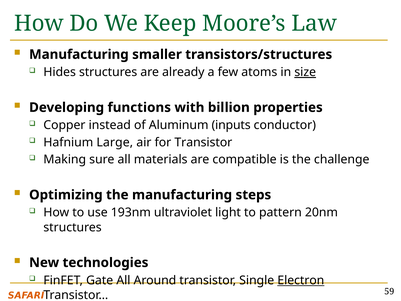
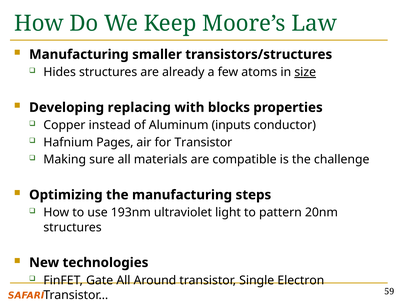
functions: functions -> replacing (139, 107)
billion: billion -> blocks (229, 107)
Large: Large -> Pages (115, 142)
Electron underline: present -> none (301, 280)
